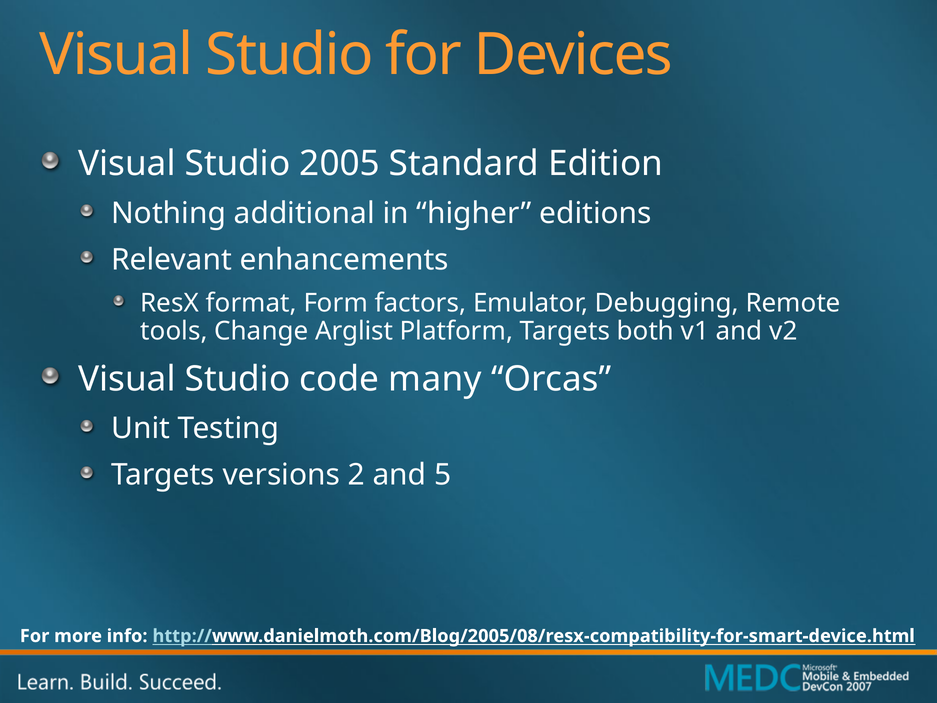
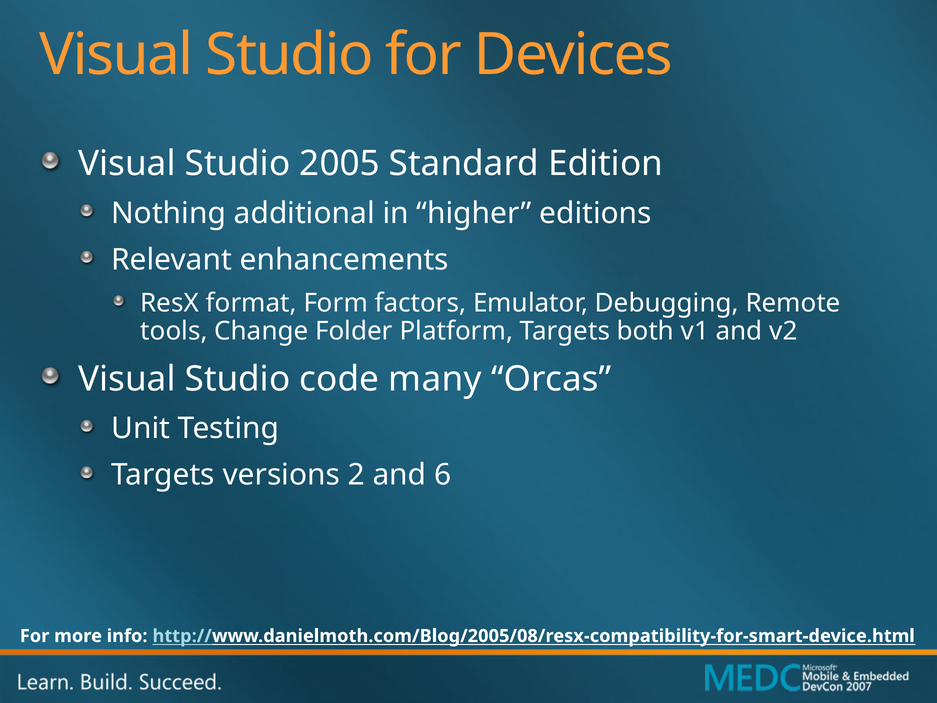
Arglist: Arglist -> Folder (354, 331)
5: 5 -> 6 (443, 475)
